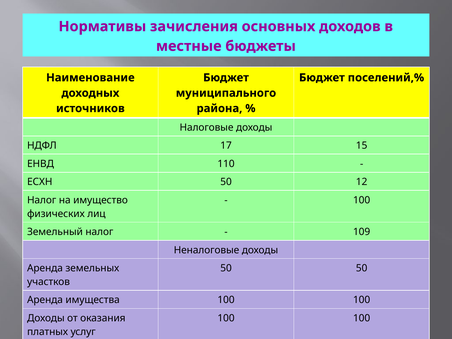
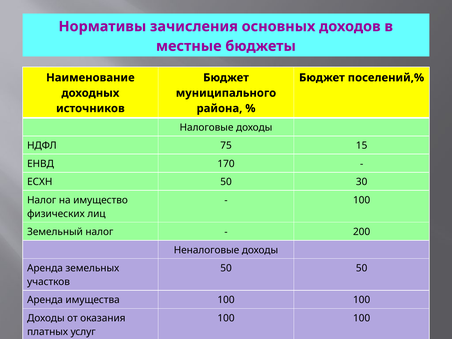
17: 17 -> 75 (226, 146)
110: 110 -> 170 (226, 164)
12: 12 -> 30 (362, 182)
109: 109 -> 200 (362, 232)
